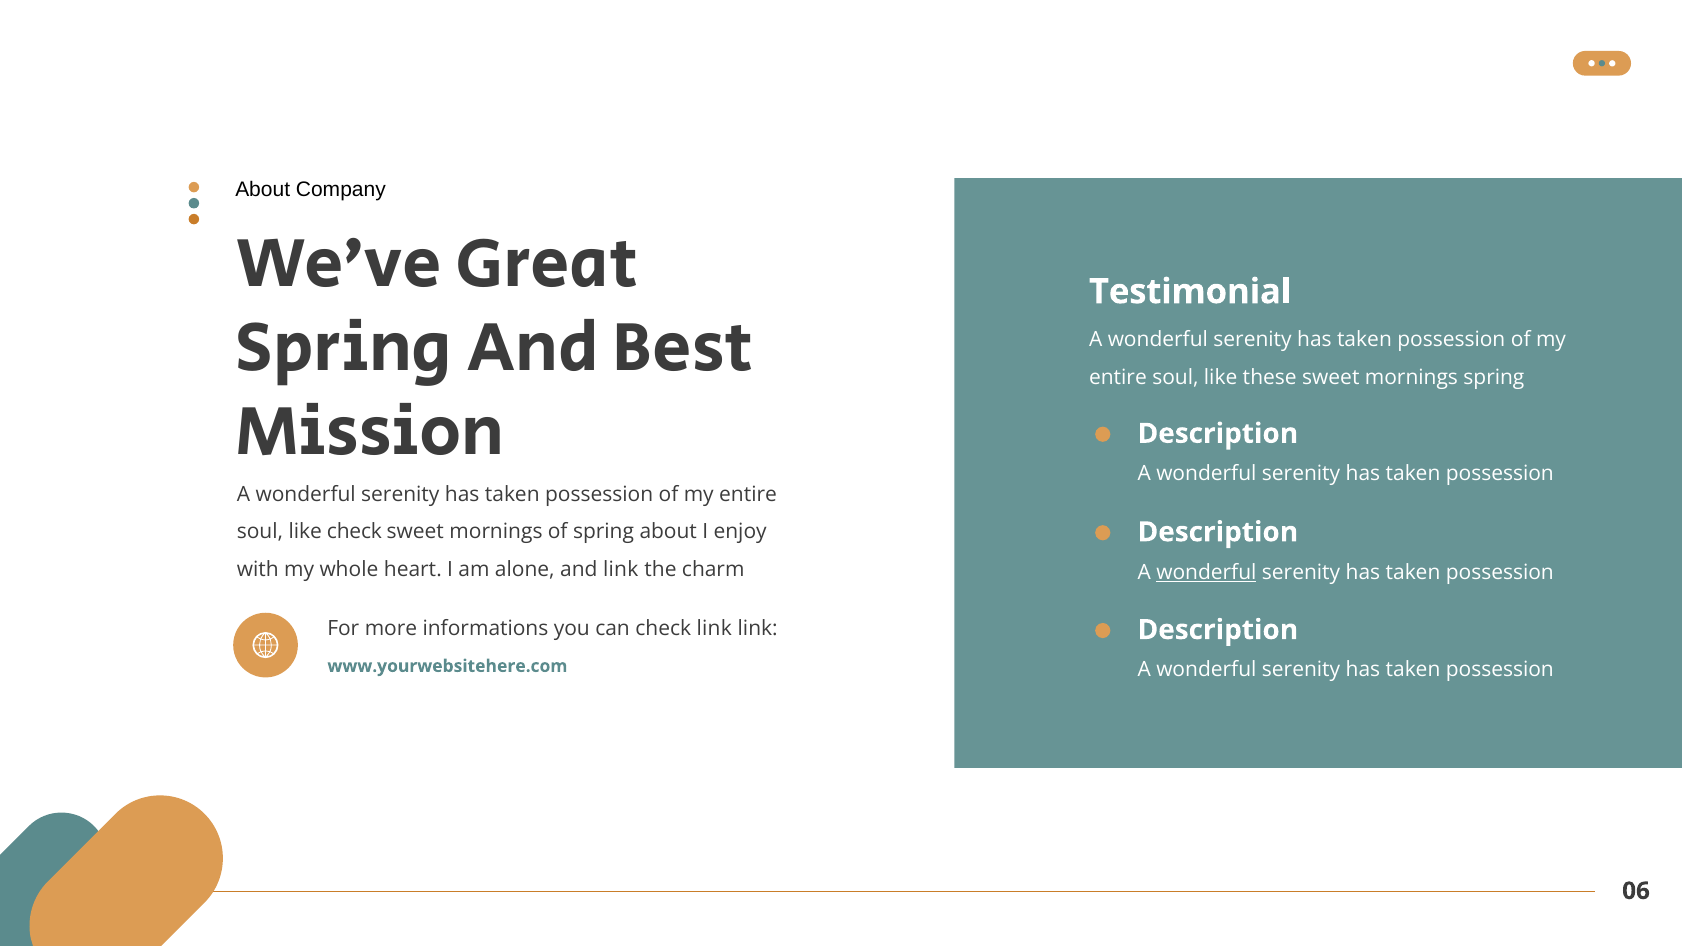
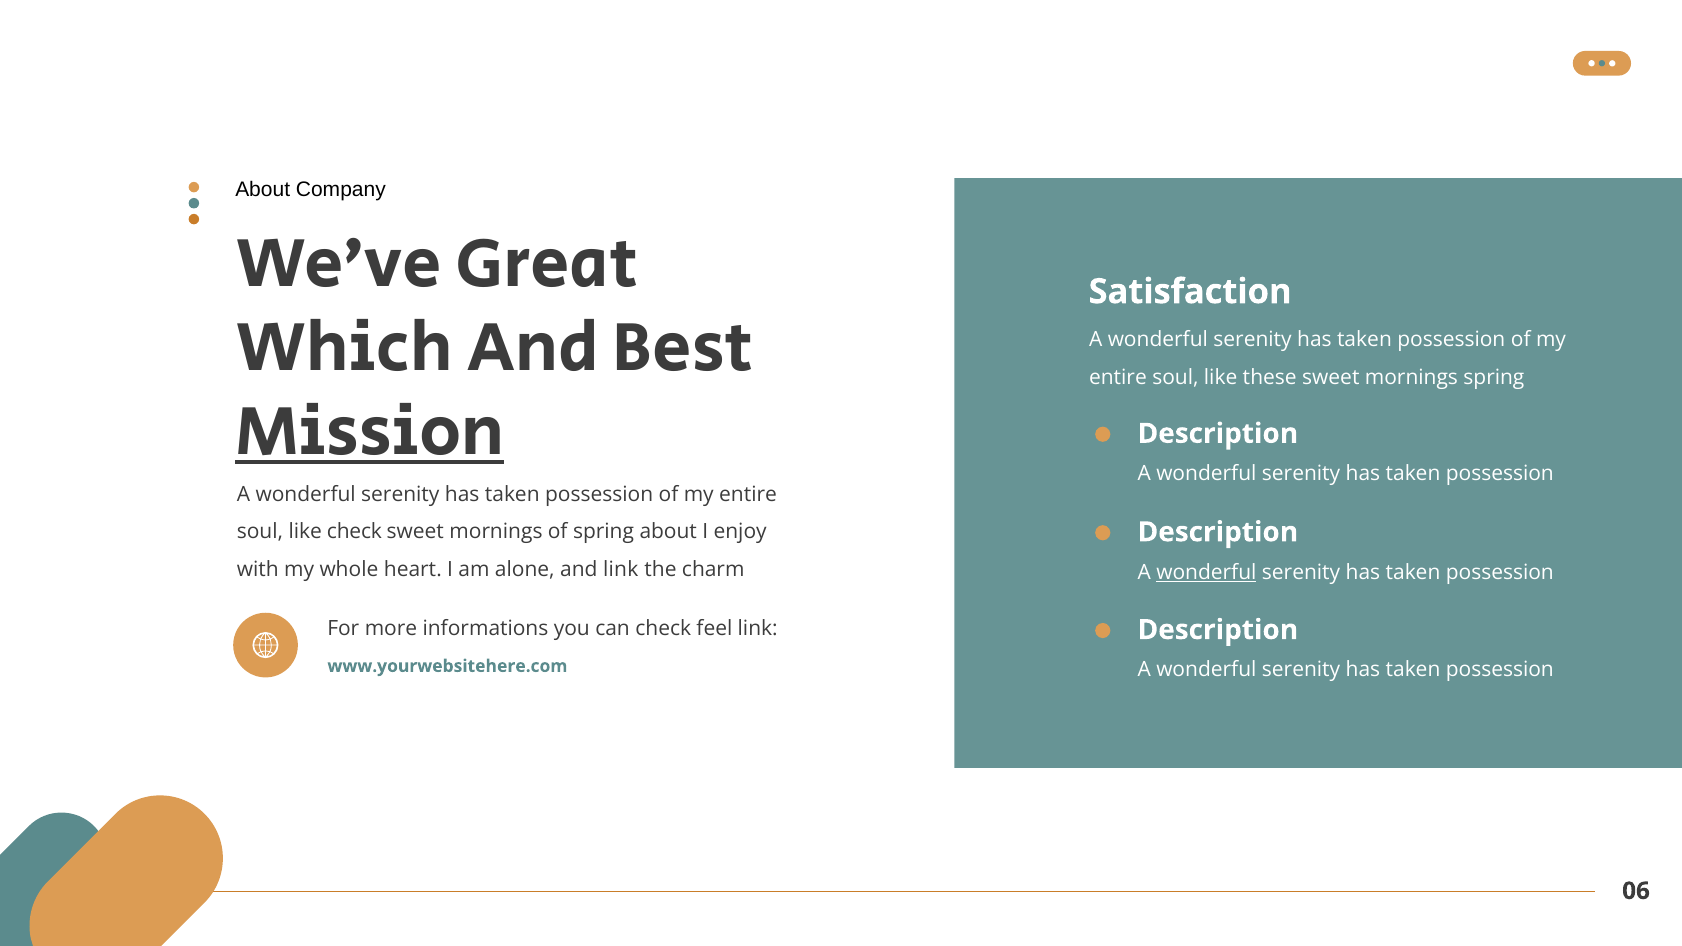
Testimonial: Testimonial -> Satisfaction (1190, 292)
Spring: Spring -> Which (344, 348)
Mission underline: none -> present (370, 432)
check link: link -> feel (714, 629)
